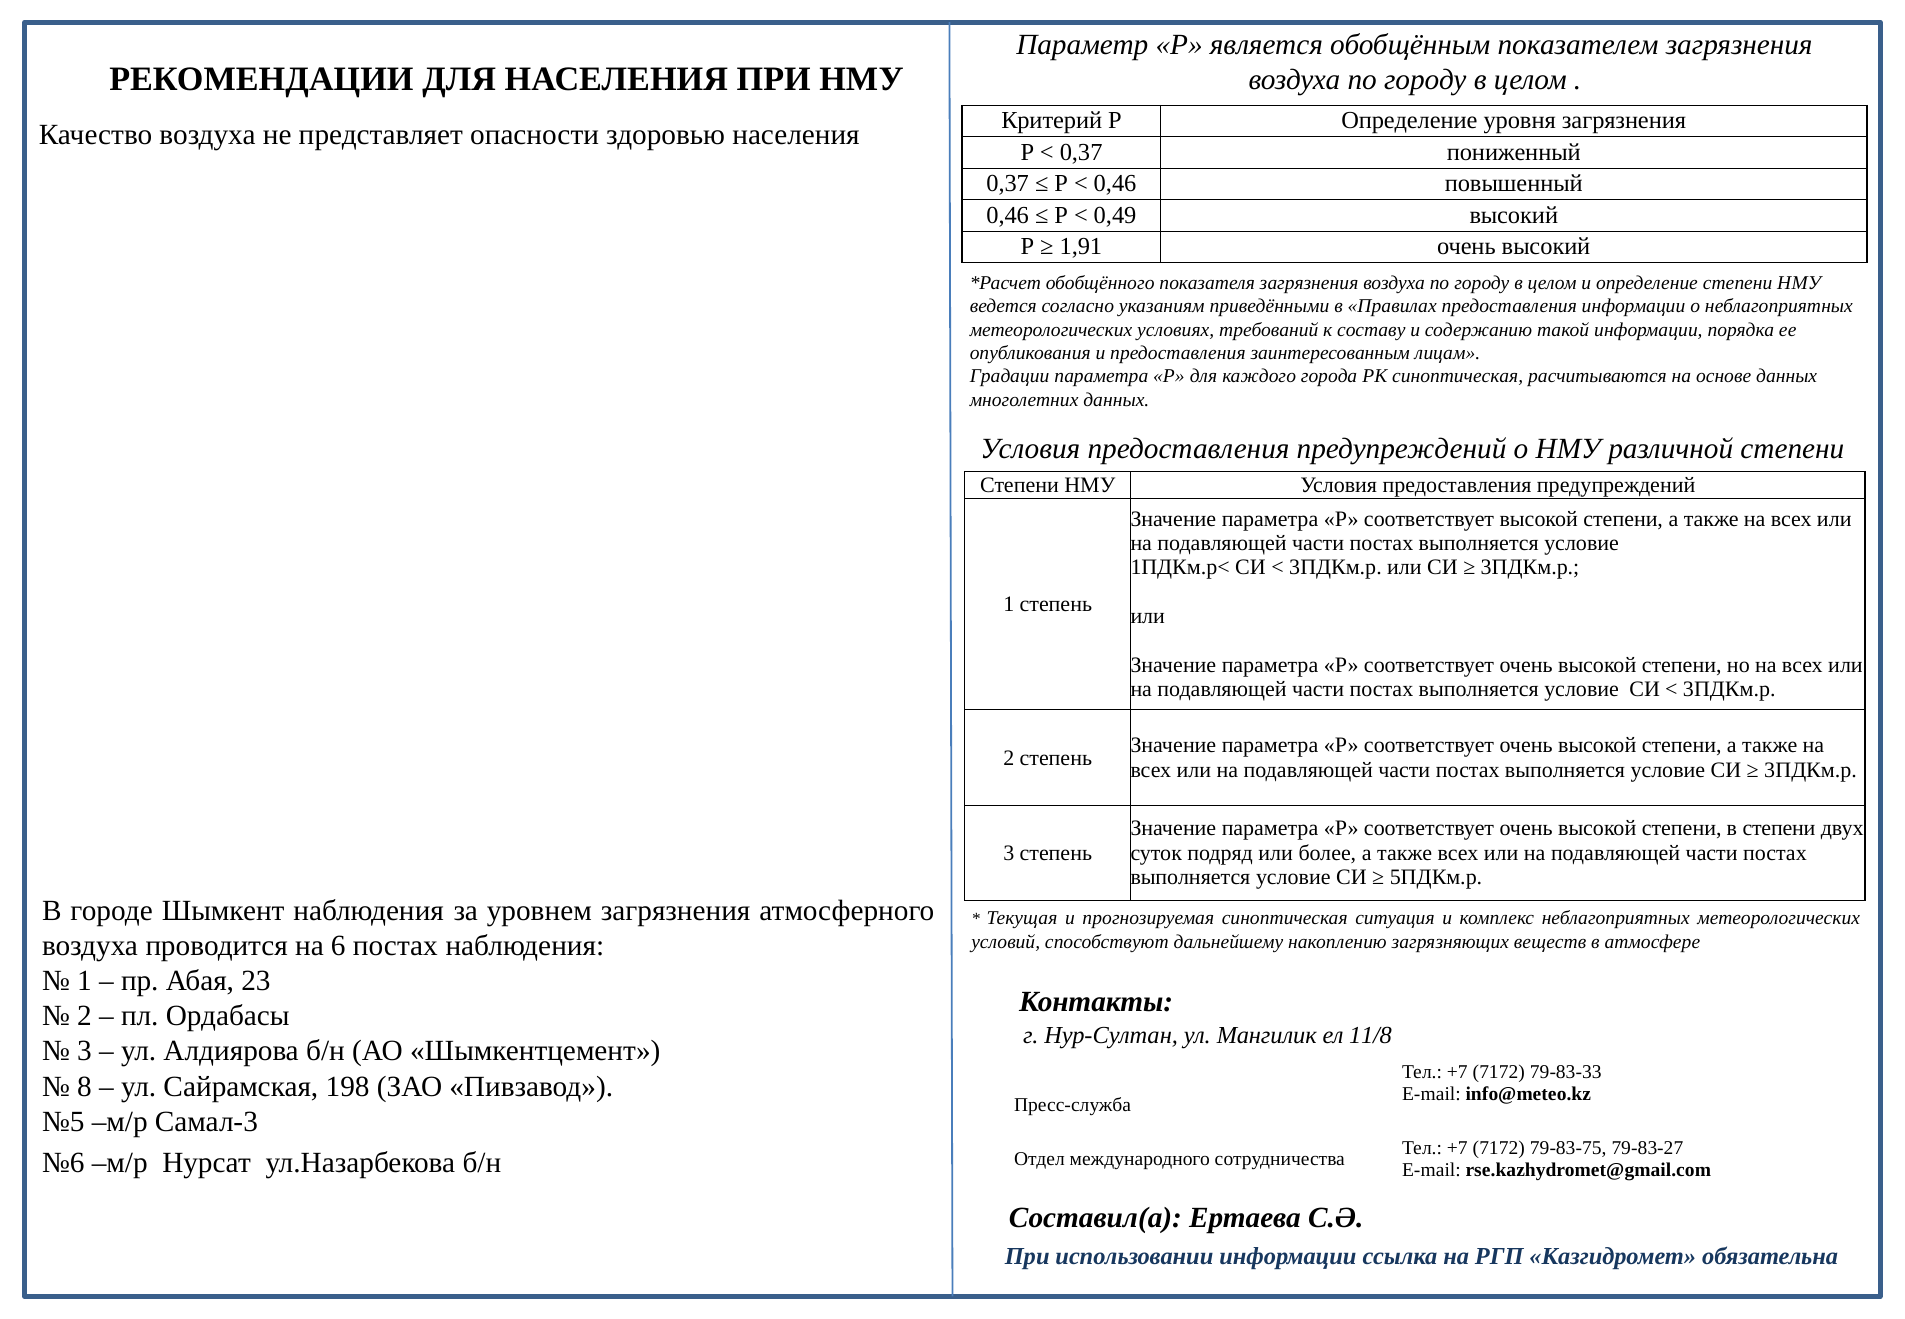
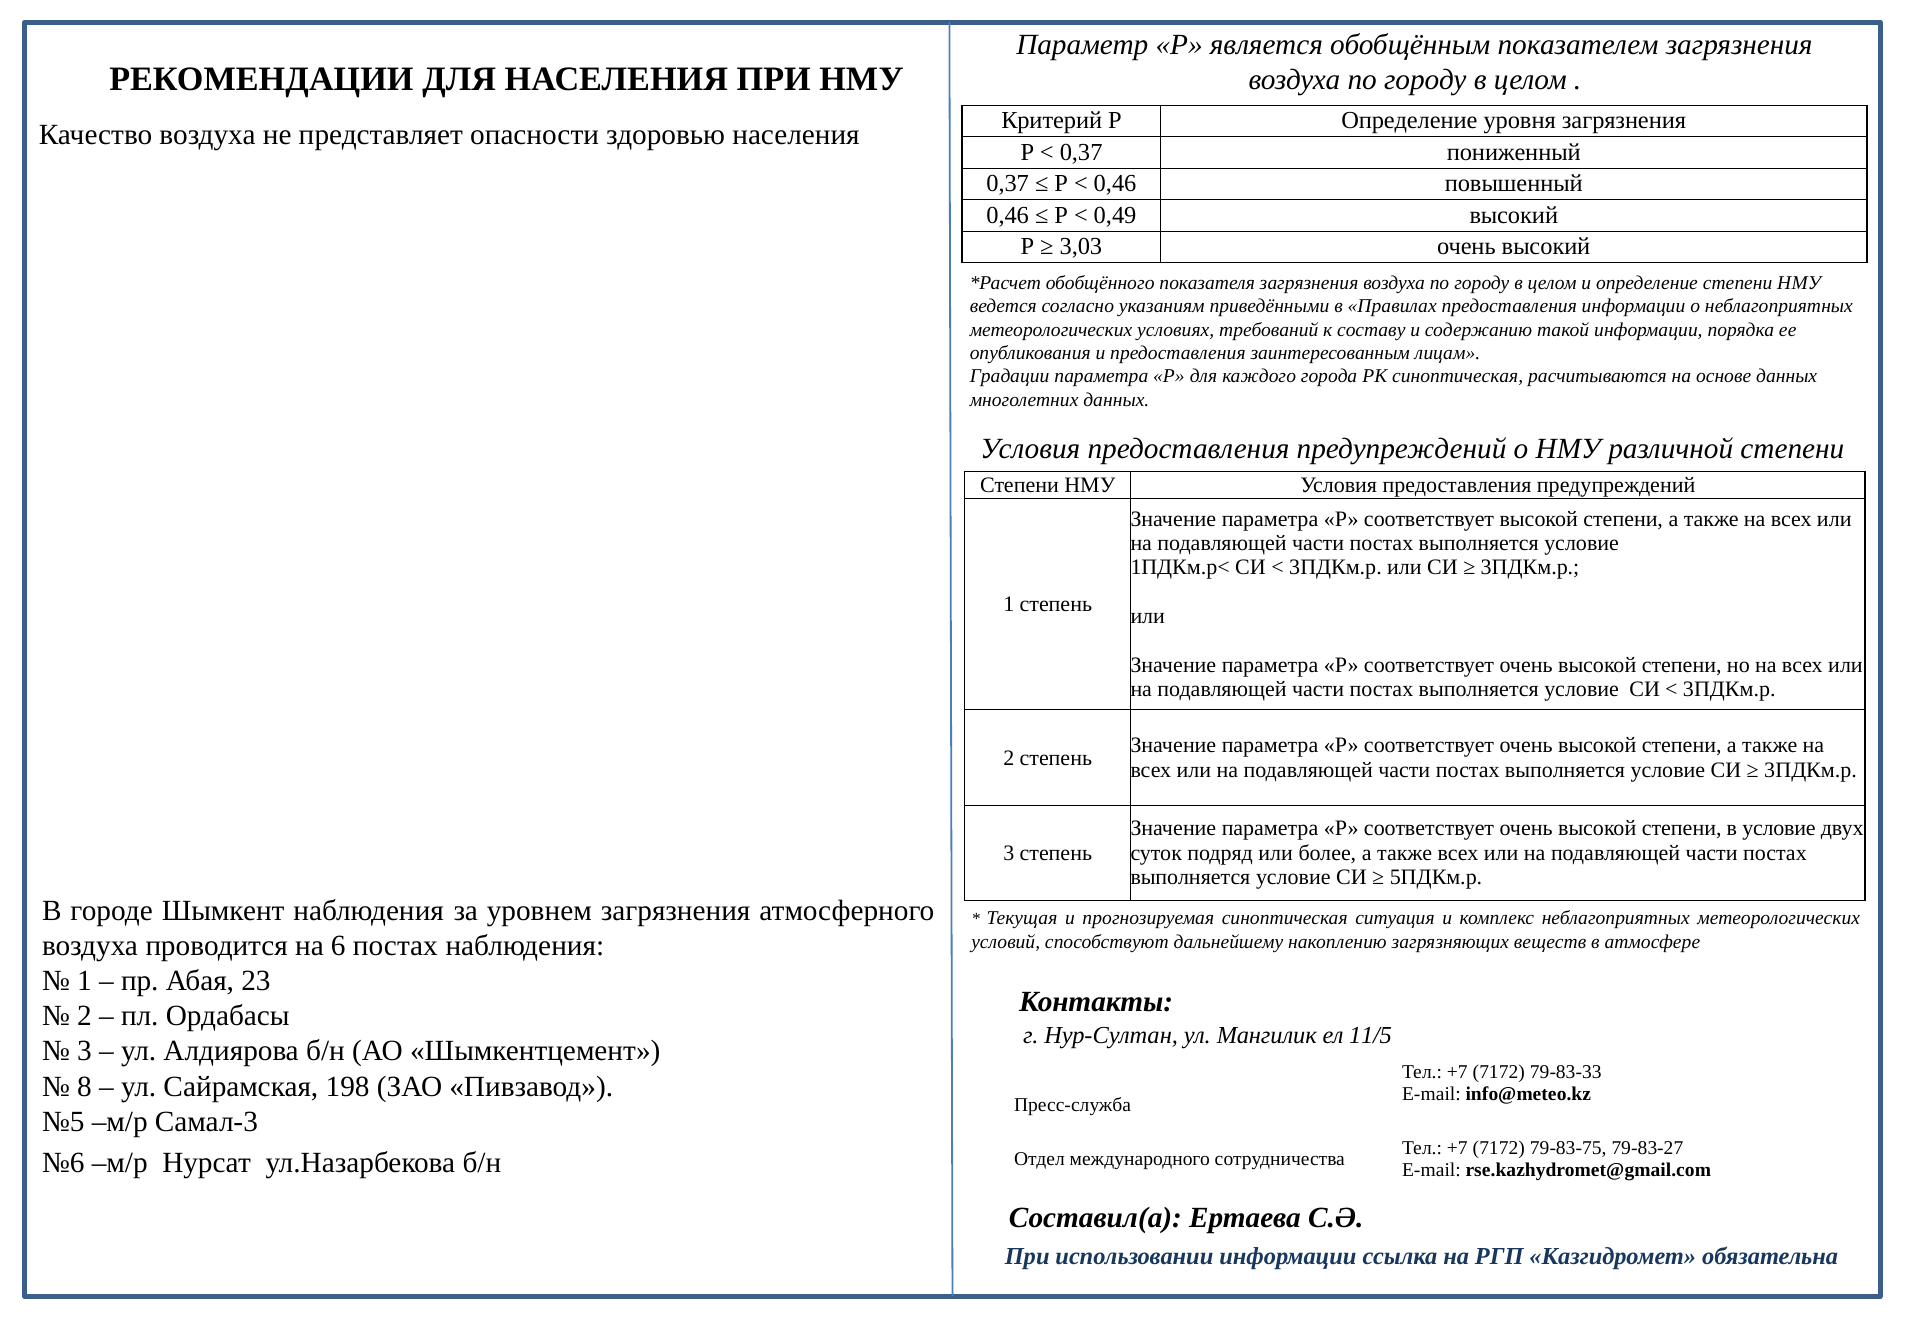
1,91: 1,91 -> 3,03 (1081, 247)
в степени: степени -> условие (1779, 829)
11/8: 11/8 -> 11/5 (1370, 1035)
